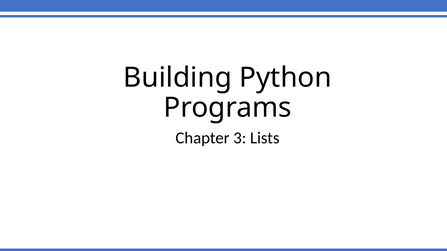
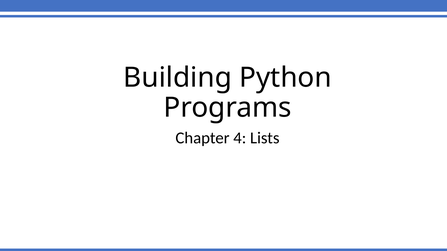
3: 3 -> 4 (240, 138)
